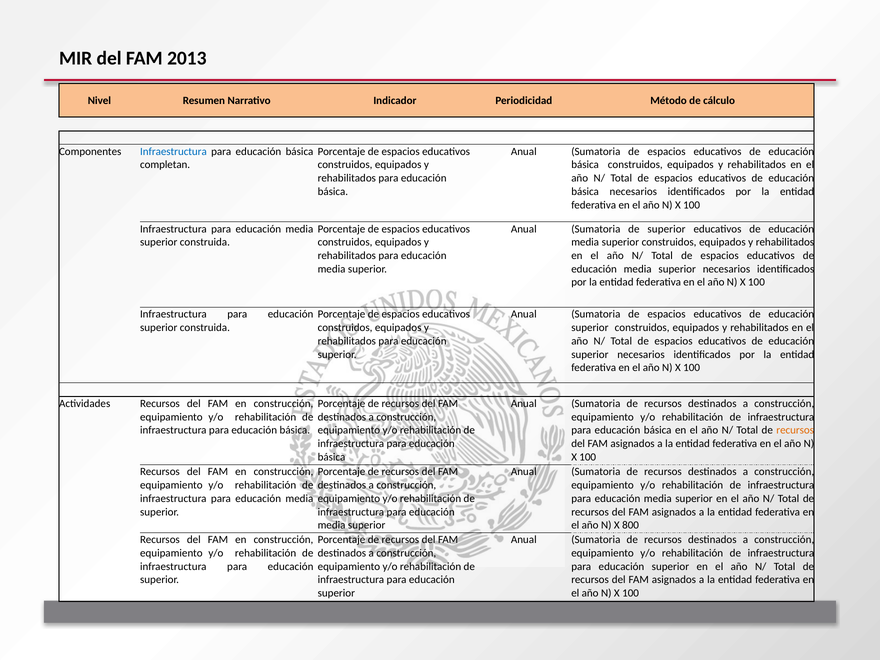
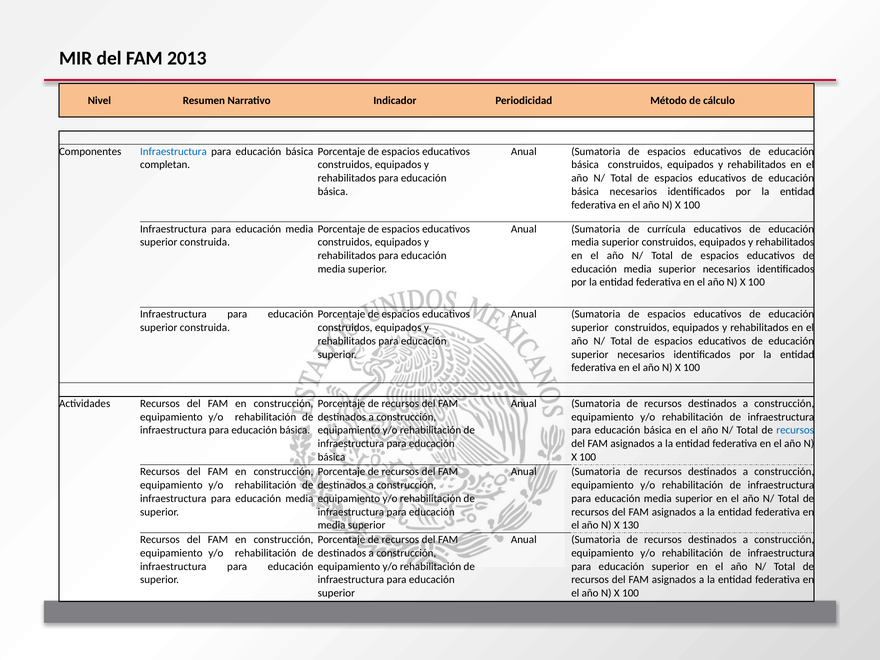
de superior: superior -> currícula (667, 229)
recursos colour: orange -> blue (795, 430)
800: 800 -> 130 (631, 525)
